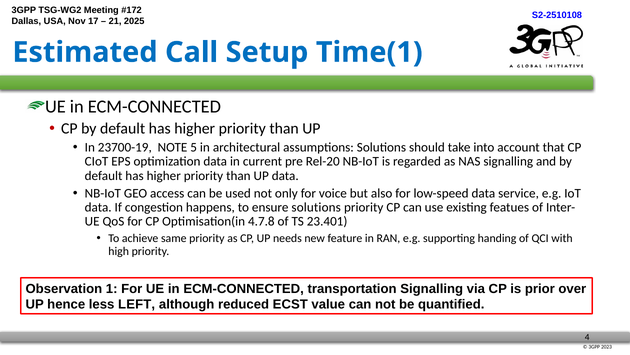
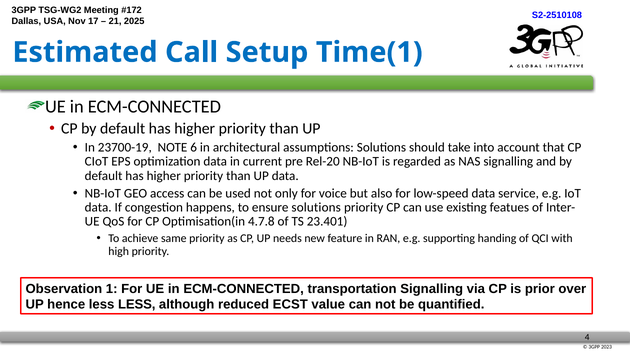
5: 5 -> 6 (194, 147)
less LEFT: LEFT -> LESS (137, 304)
